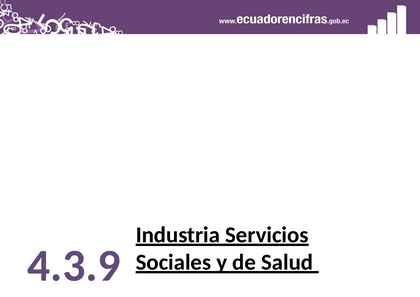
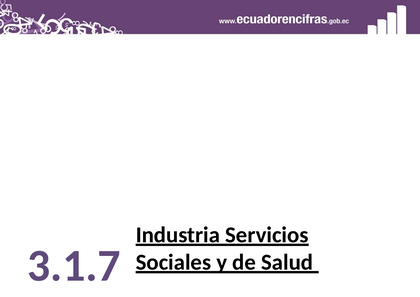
4.3.9: 4.3.9 -> 3.1.7 (74, 266)
